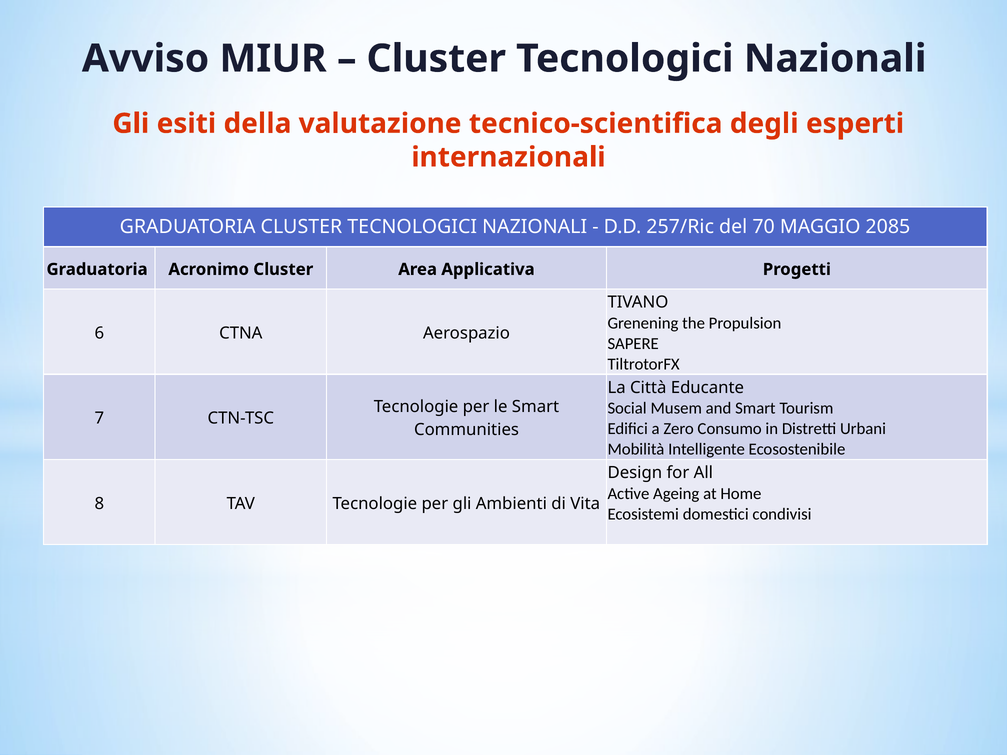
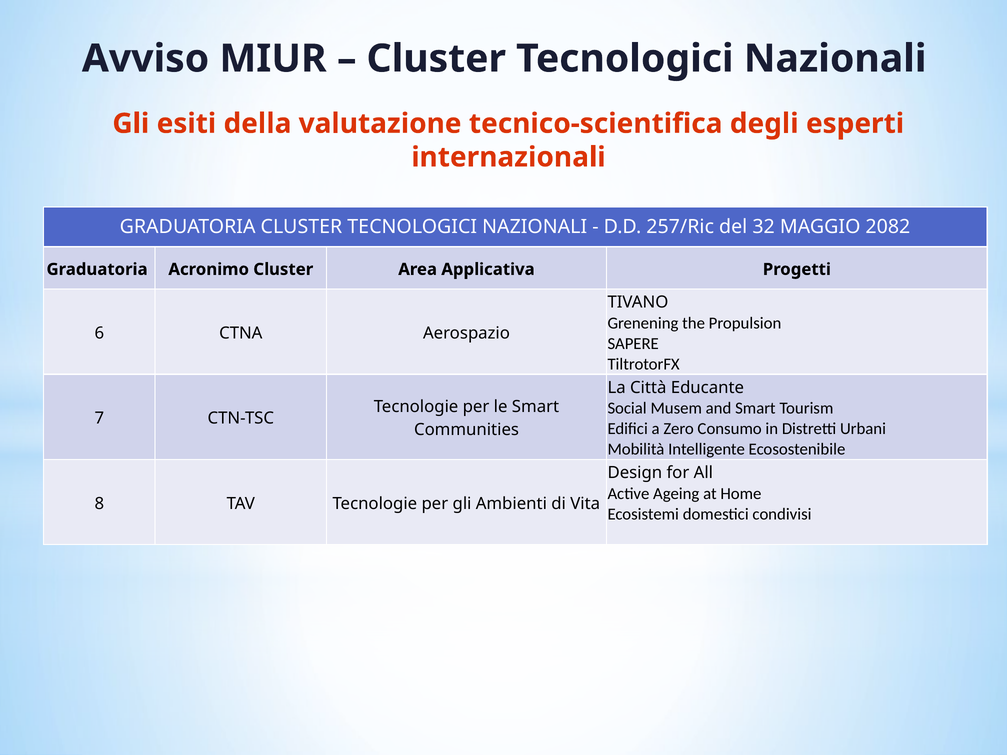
70: 70 -> 32 (764, 227)
2085: 2085 -> 2082 (888, 227)
